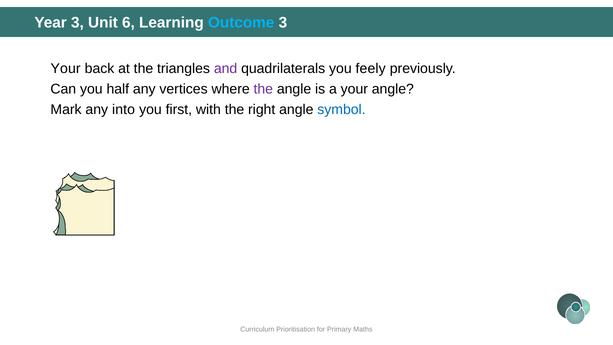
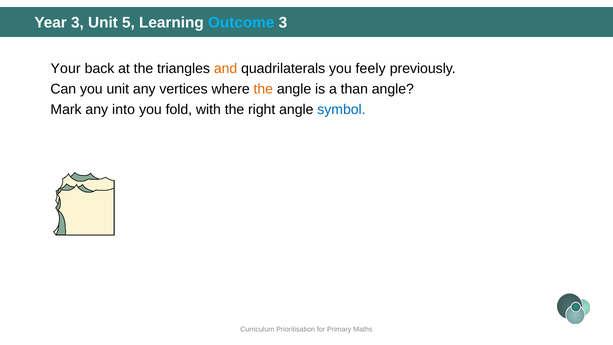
6: 6 -> 5 (128, 23)
and colour: purple -> orange (226, 68)
you half: half -> unit (118, 89)
the colour: purple -> orange (263, 89)
a your: your -> than (354, 89)
first: first -> fold (179, 110)
